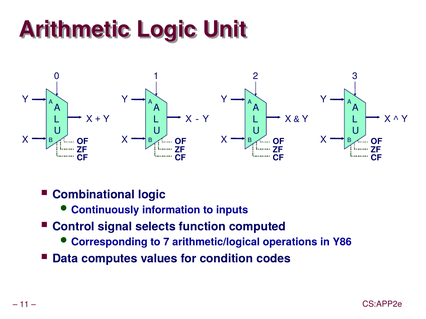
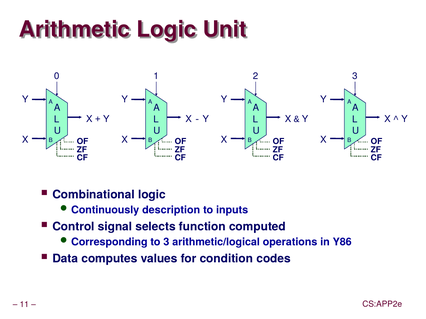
information: information -> description (171, 210)
to 7: 7 -> 3 (166, 242)
